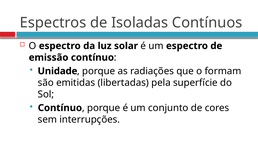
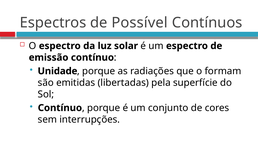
Isoladas: Isoladas -> Possível (140, 23)
